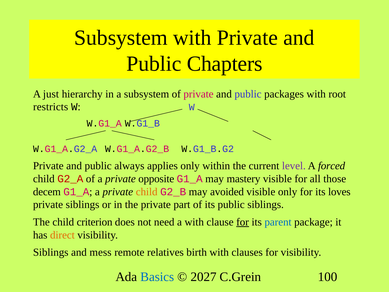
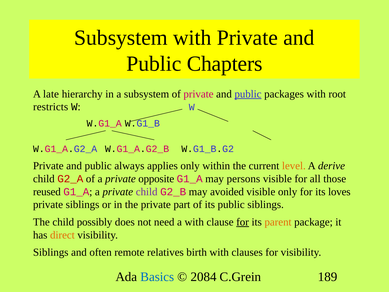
just: just -> late (51, 94)
public underline: none -> present (248, 94)
level colour: purple -> orange (294, 166)
forced: forced -> derive (332, 166)
mastery: mastery -> persons (243, 179)
decem: decem -> reused (47, 192)
child colour: orange -> purple (147, 192)
criterion: criterion -> possibly (95, 222)
parent colour: blue -> orange (278, 222)
mess: mess -> often (101, 252)
2027: 2027 -> 2084 (204, 277)
100: 100 -> 189 (328, 277)
